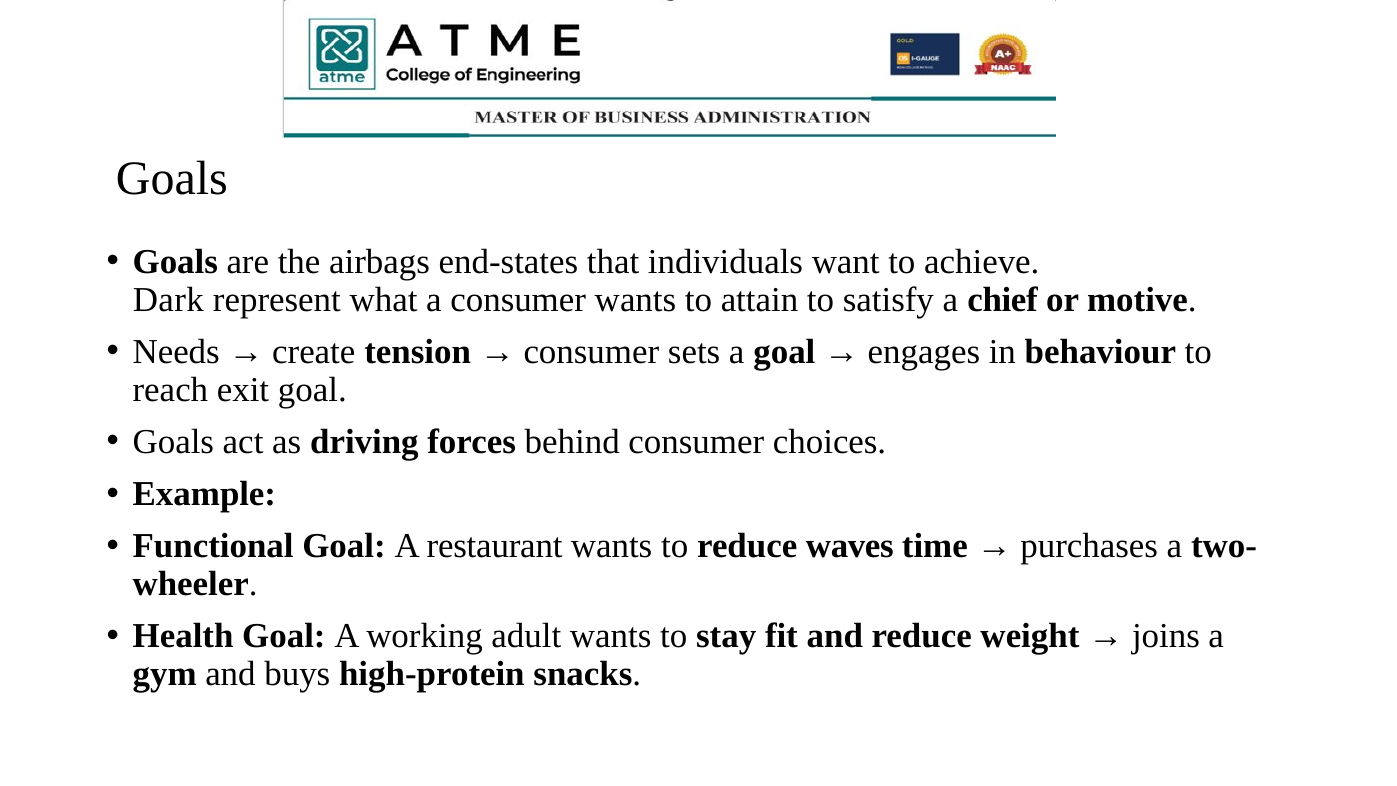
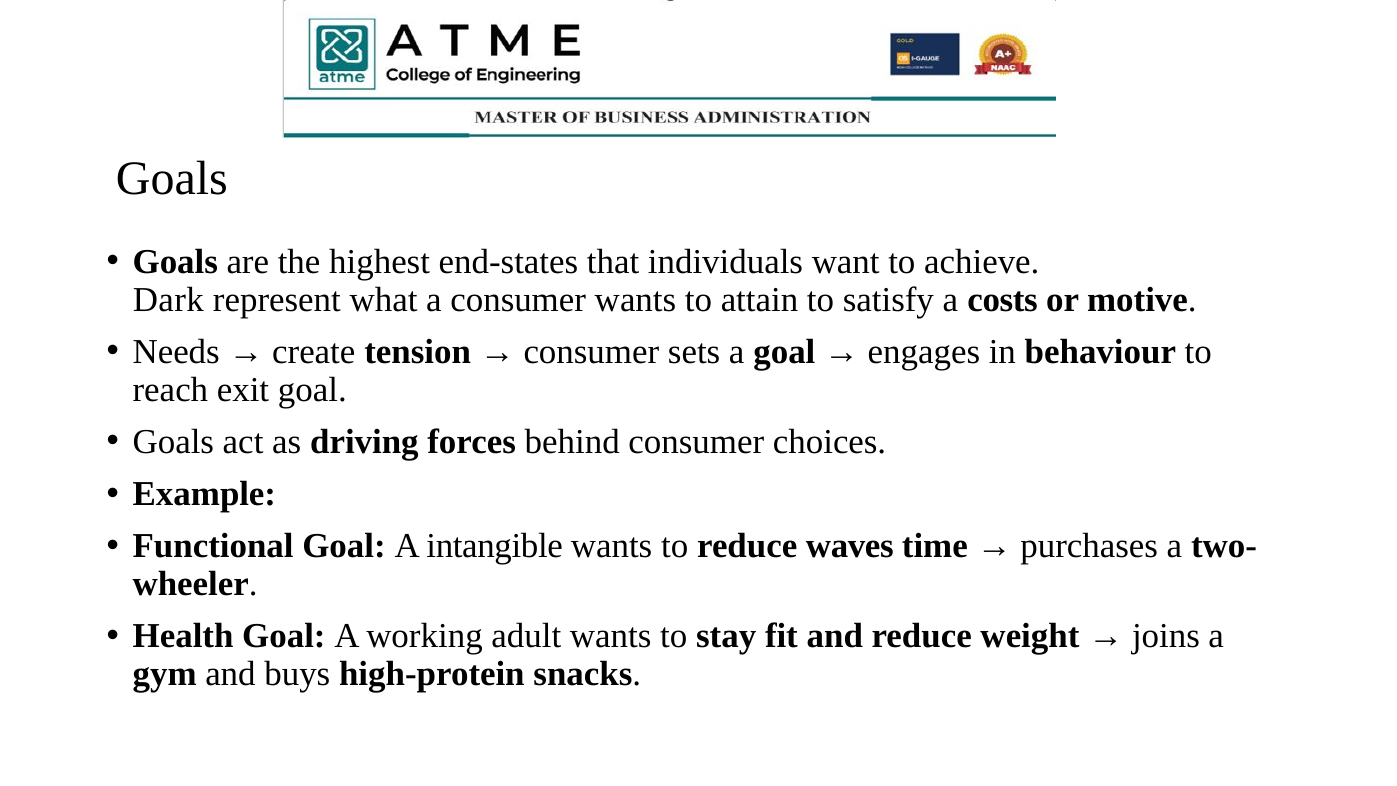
airbags: airbags -> highest (380, 262)
chief: chief -> costs (1003, 299)
restaurant: restaurant -> intangible (495, 546)
